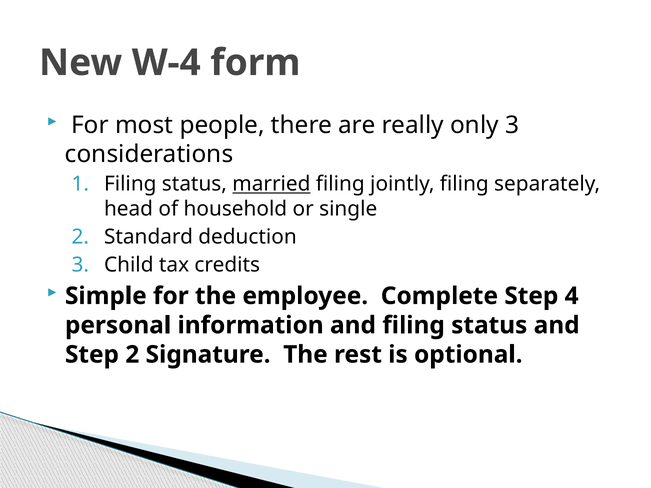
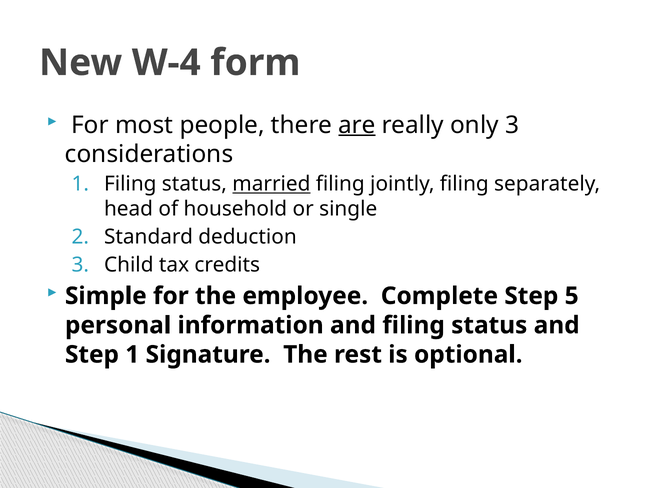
are underline: none -> present (357, 125)
4: 4 -> 5 (572, 296)
Step 2: 2 -> 1 (132, 355)
